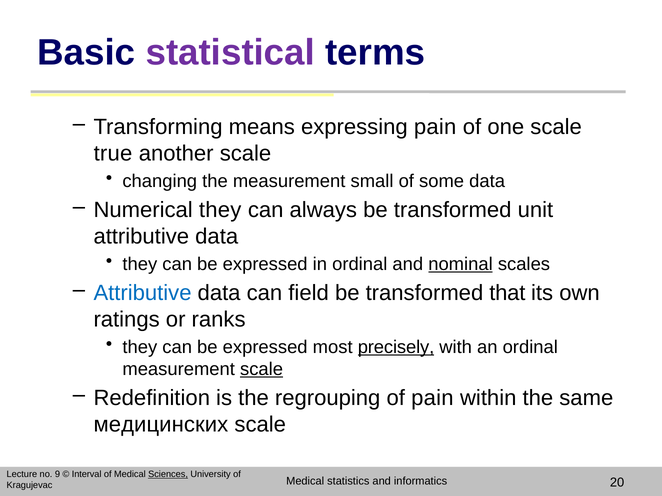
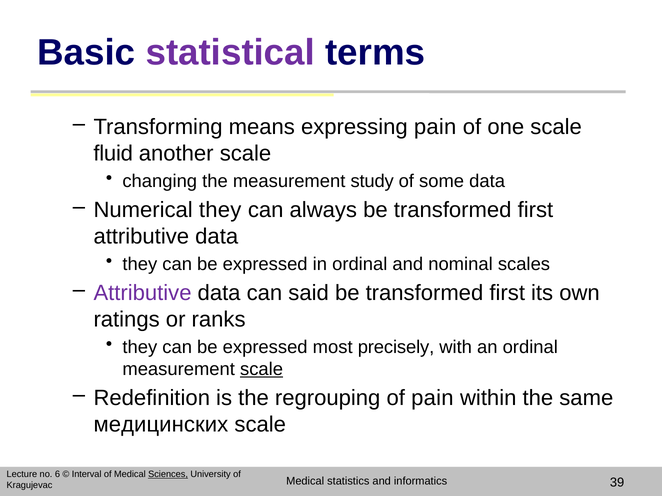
true: true -> fluid (113, 154)
small: small -> study (372, 181)
always be transformed unit: unit -> first (535, 210)
nominal underline: present -> none (461, 264)
Attributive colour: blue -> purple (143, 293)
field: field -> said (309, 293)
that: that -> first (507, 293)
precisely underline: present -> none (396, 347)
9: 9 -> 6 (57, 475)
20: 20 -> 39 (617, 483)
